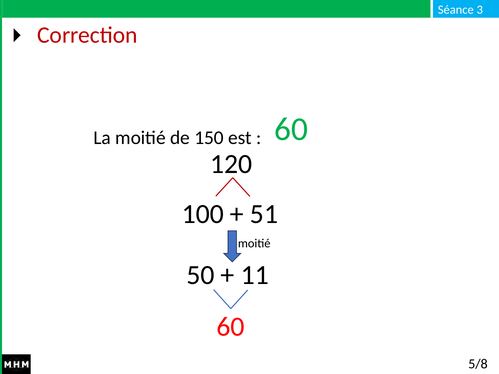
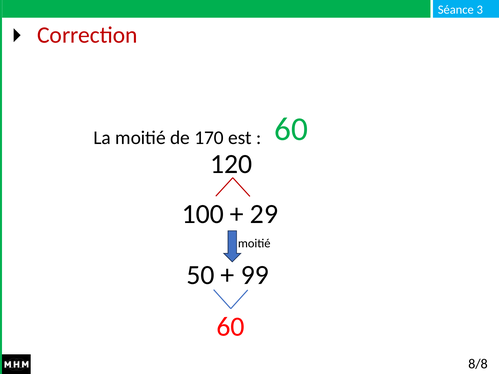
150: 150 -> 170 (209, 138)
51: 51 -> 29 (264, 214)
11: 11 -> 99 (255, 275)
5/8: 5/8 -> 8/8 (478, 364)
